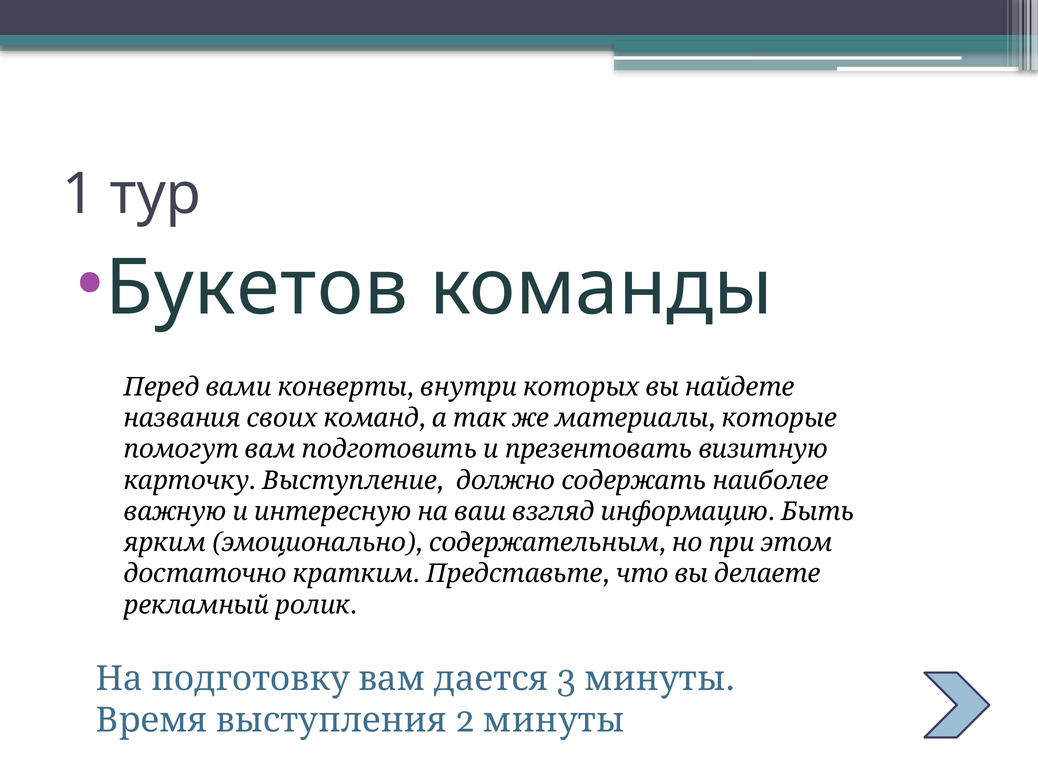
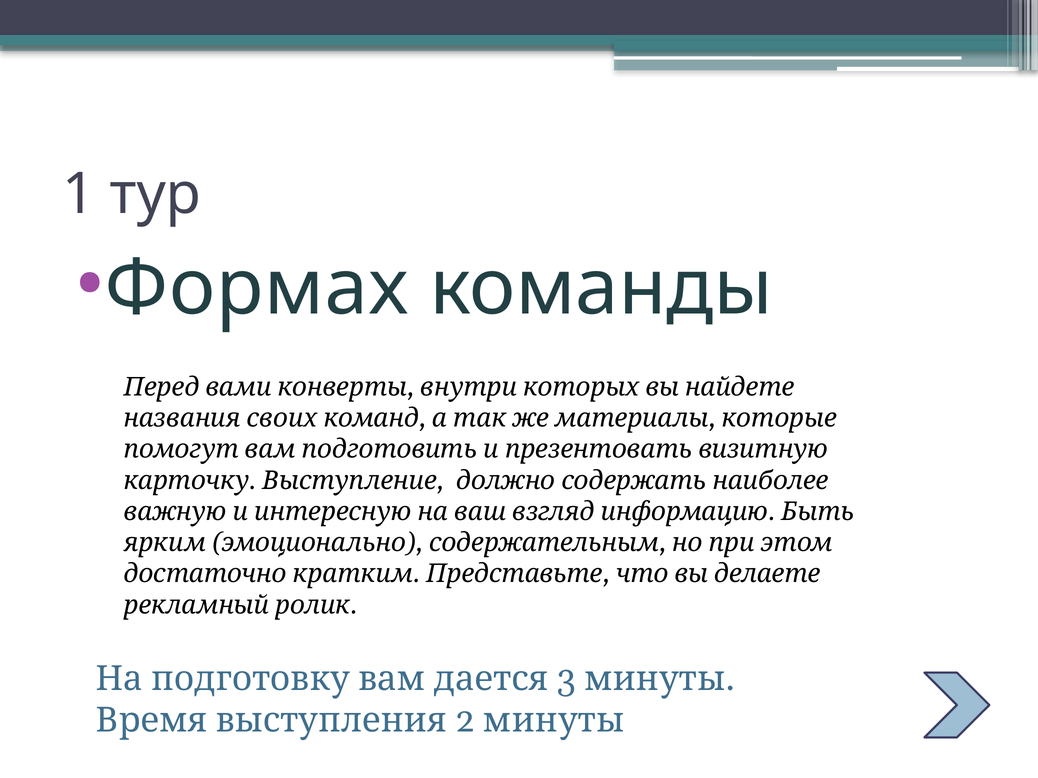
Букетов: Букетов -> Формах (257, 288)
